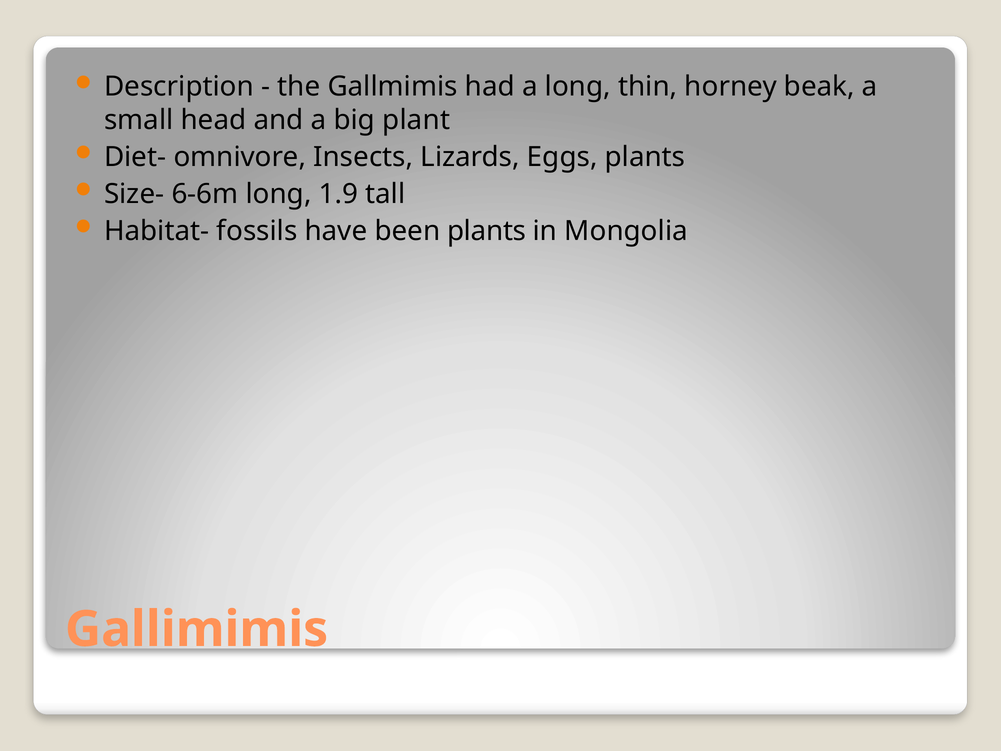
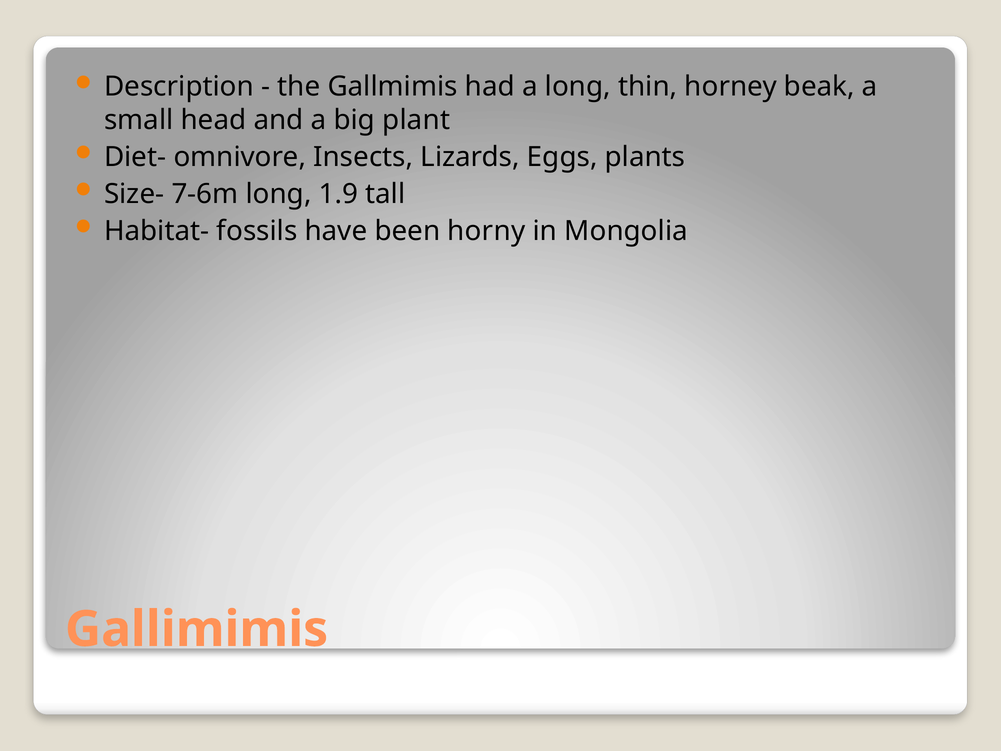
6-6m: 6-6m -> 7-6m (205, 194)
been plants: plants -> horny (486, 231)
